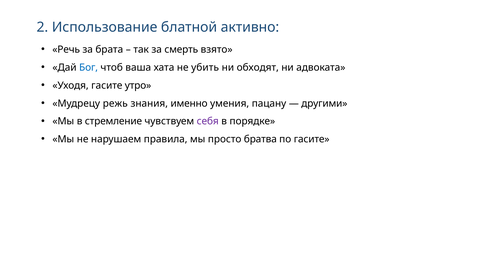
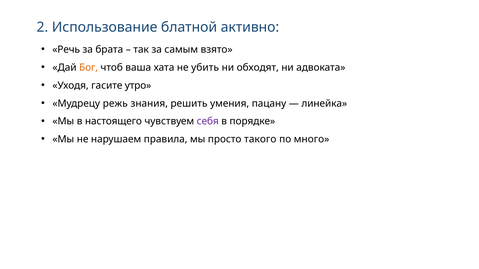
смерть: смерть -> самым (181, 50)
Бог colour: blue -> orange (89, 68)
именно: именно -> решить (189, 104)
другими: другими -> линейка (324, 104)
стремление: стремление -> настоящего (113, 122)
братва: братва -> такого (260, 139)
по гасите: гасите -> много (312, 139)
